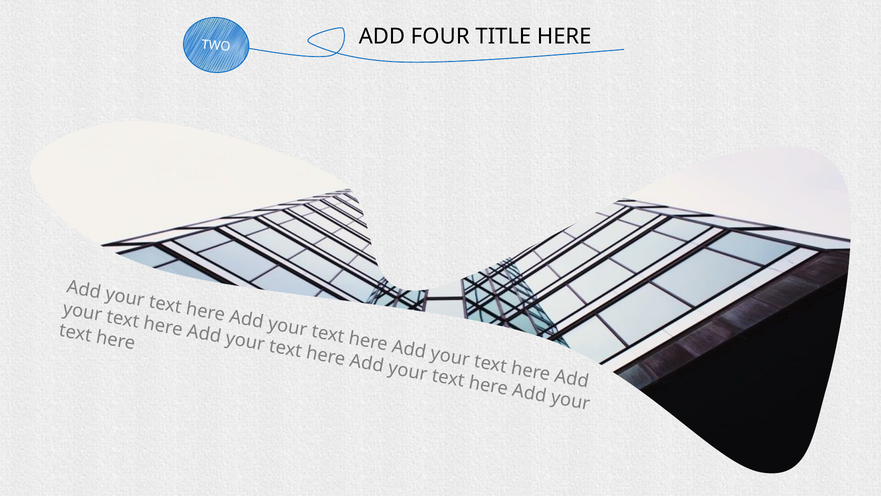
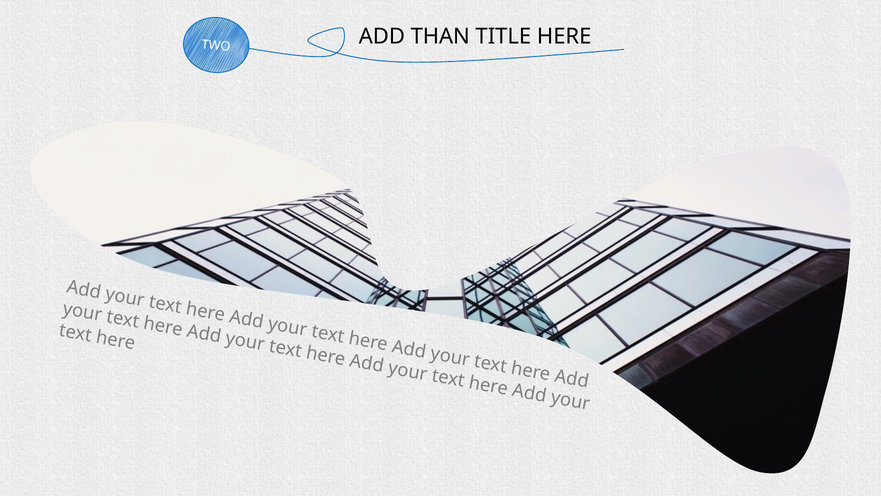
FOUR: FOUR -> THAN (440, 37)
